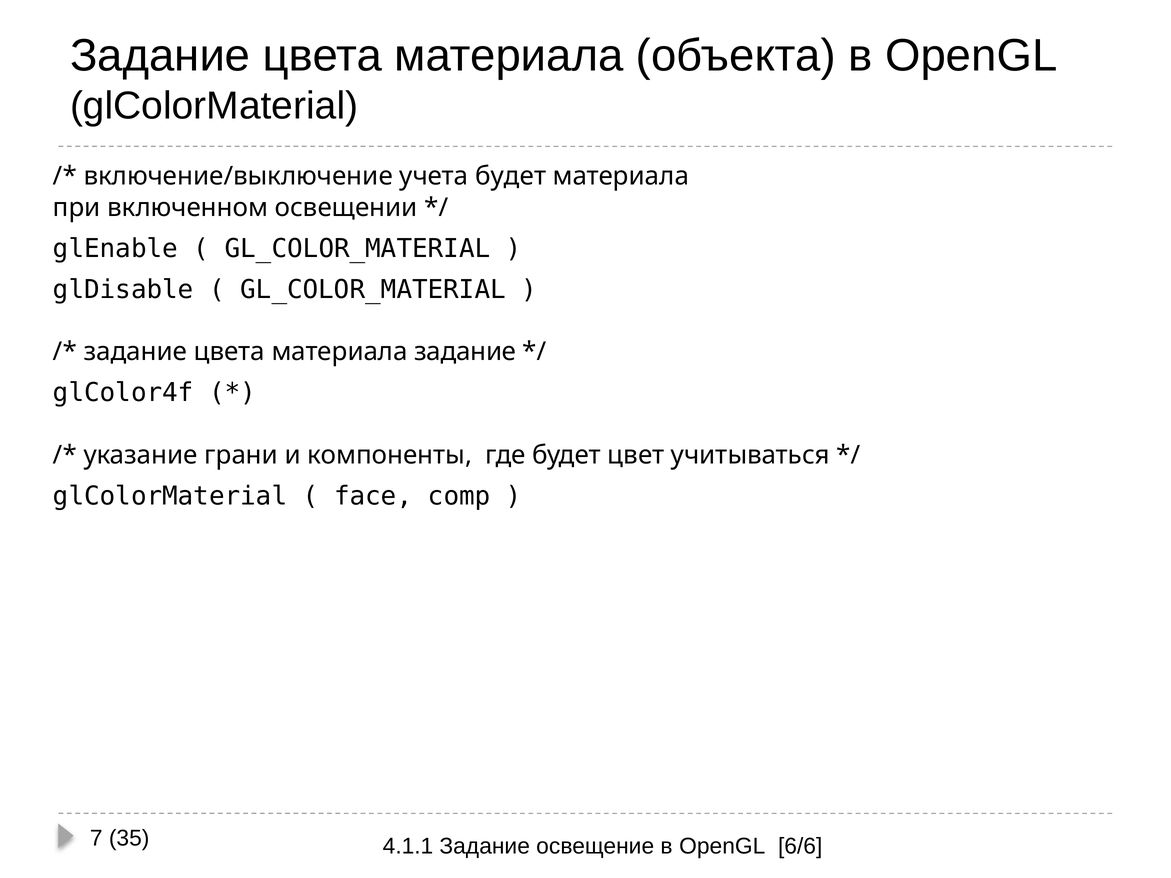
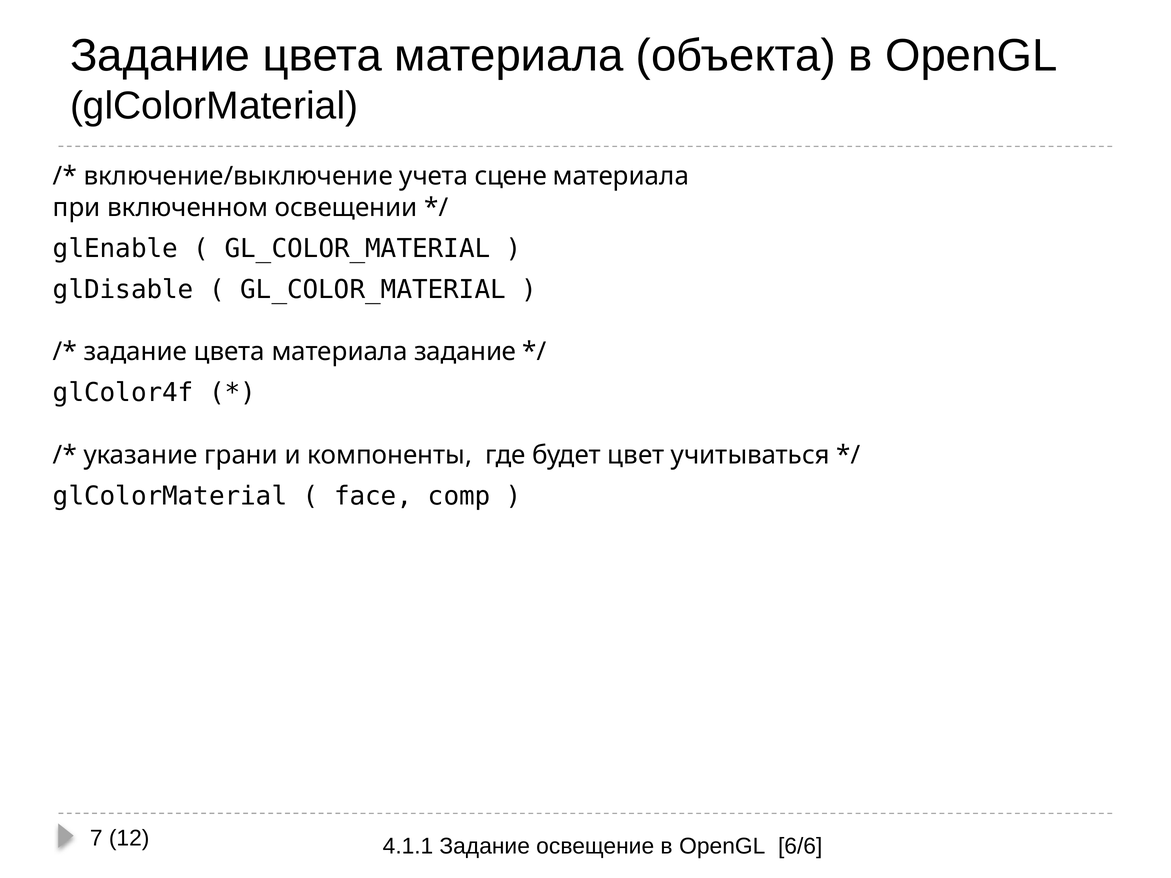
учета будет: будет -> сцене (511, 176)
35: 35 -> 12 (129, 838)
